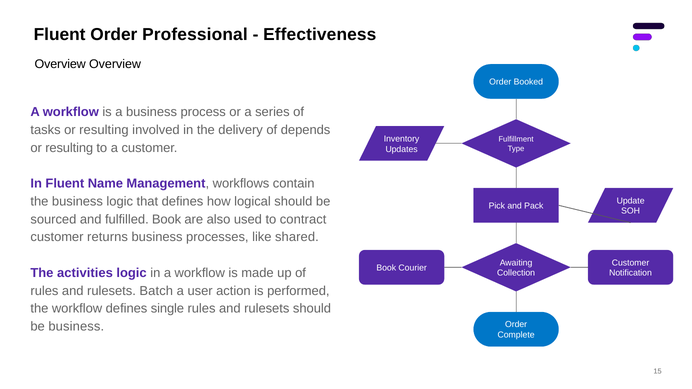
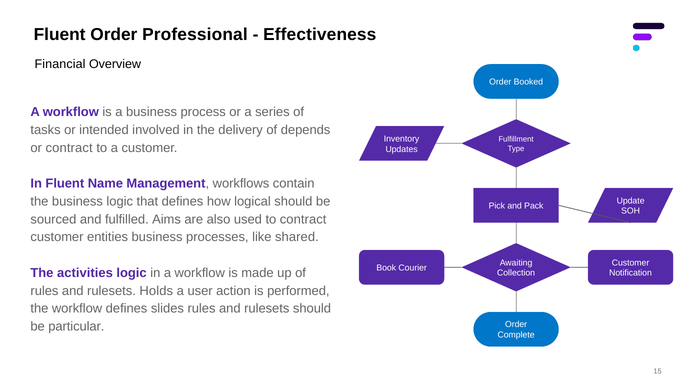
Overview: Overview -> Financial (60, 64)
tasks or resulting: resulting -> intended (104, 130)
resulting: resulting -> contract (69, 148)
fulfilled Book: Book -> Aims (167, 220)
returns: returns -> entities (108, 237)
Batch: Batch -> Holds (156, 291)
single: single -> slides (167, 309)
be business: business -> particular (76, 327)
